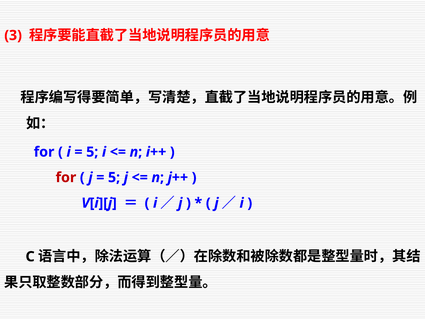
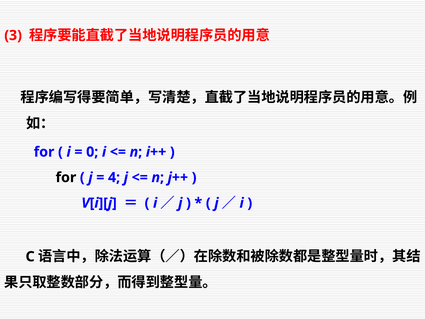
5: 5 -> 0 (92, 152)
for colour: red -> black (66, 177)
5: 5 -> 4 (114, 177)
